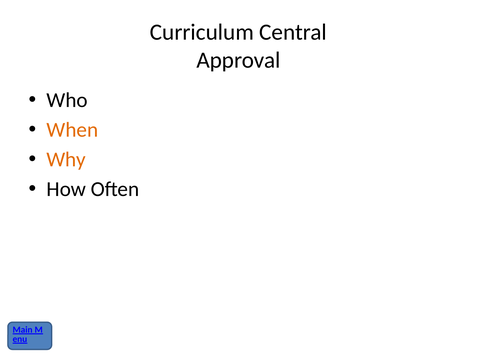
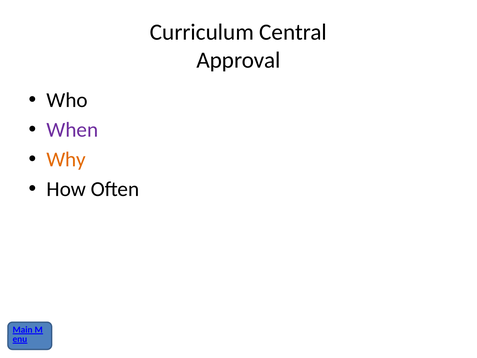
When colour: orange -> purple (72, 130)
